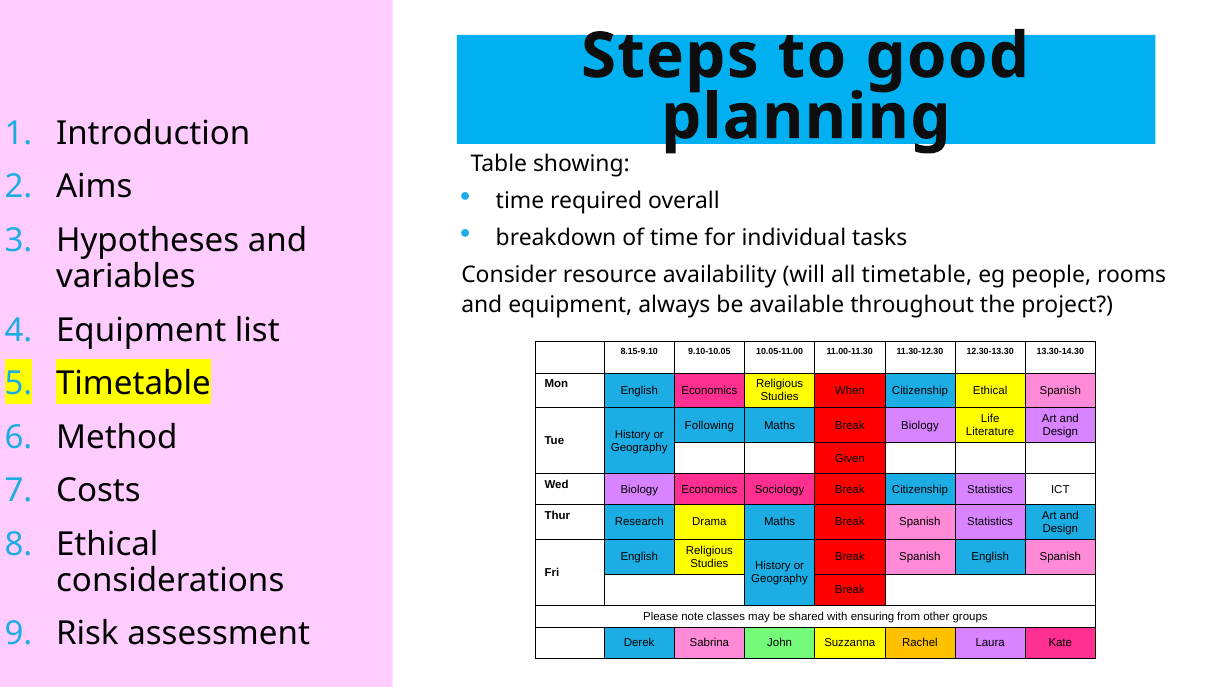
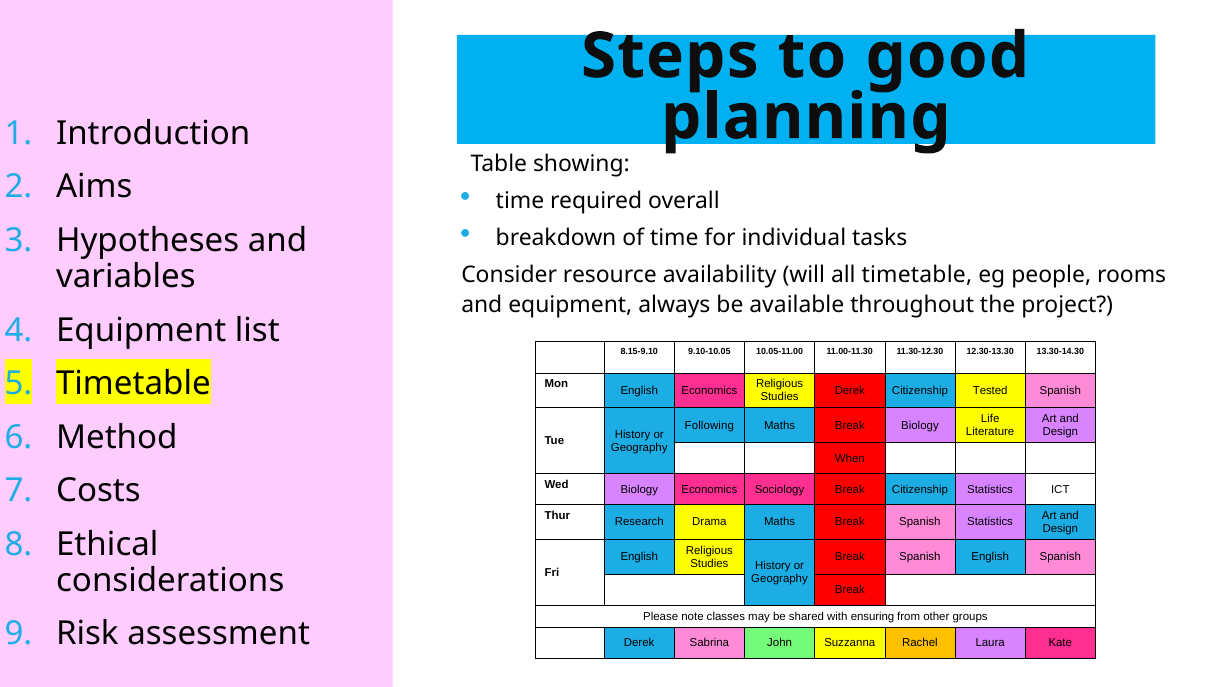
When: When -> Derek (850, 391)
Citizenship Ethical: Ethical -> Tested (990, 391)
Given: Given -> When (850, 459)
